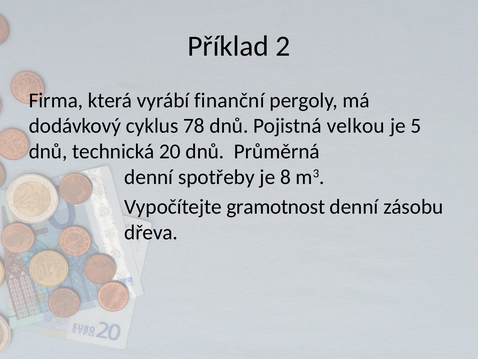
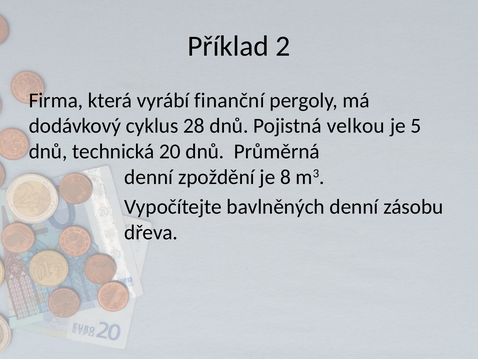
78: 78 -> 28 (194, 126)
spotřeby: spotřeby -> zpoždění (216, 177)
gramotnost: gramotnost -> bavlněných (276, 207)
